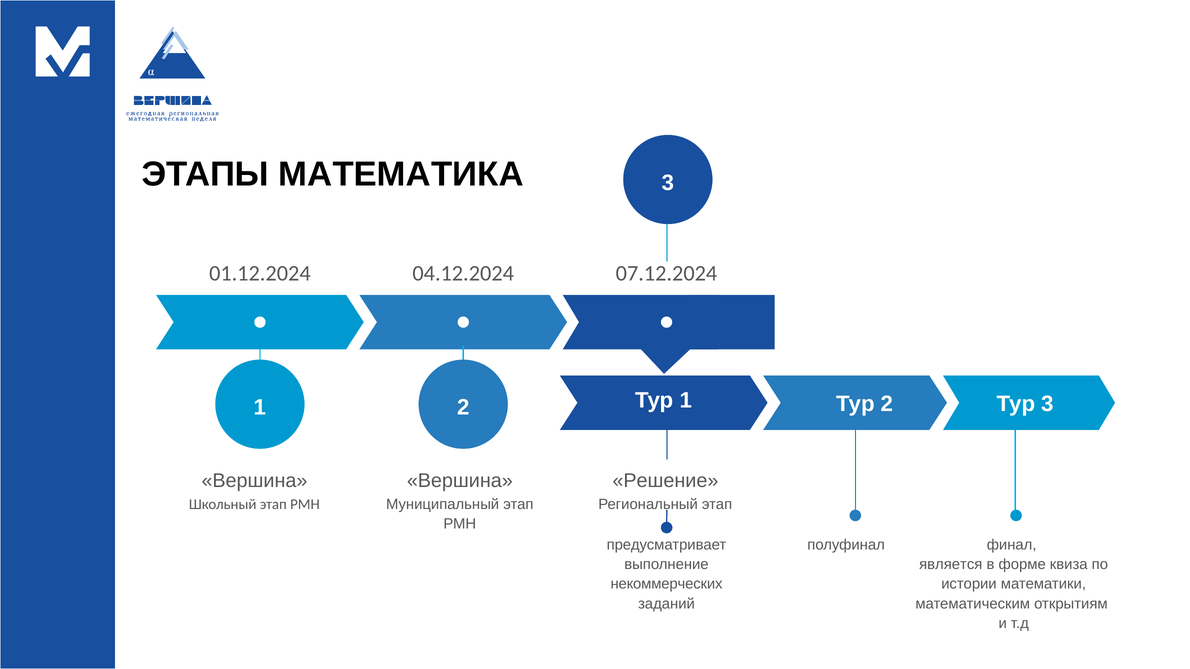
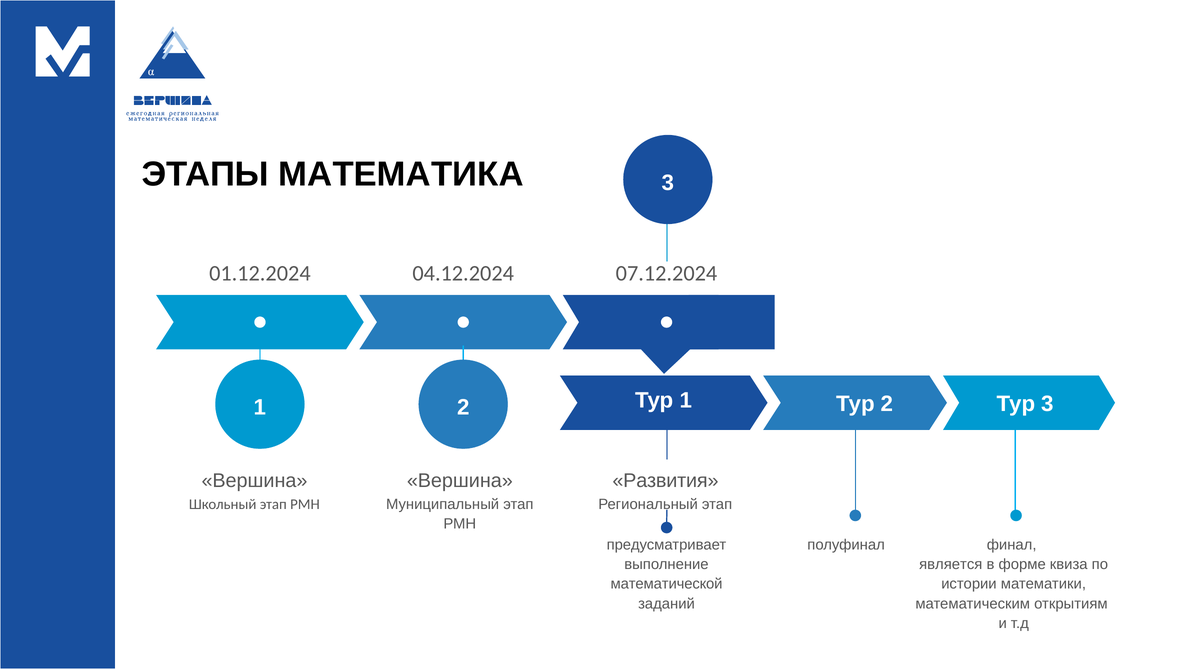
Решение: Решение -> Развития (665, 481)
некоммерческих: некоммерческих -> математической (667, 584)
